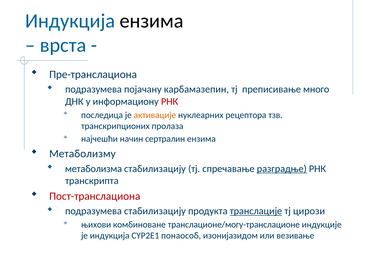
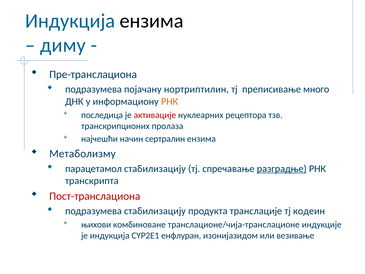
врста: врста -> диму (63, 45)
карбамазепин: карбамазепин -> нортриптилин (196, 89)
РНК colour: red -> orange (170, 101)
активације colour: orange -> red (155, 115)
метаболизма: метаболизма -> парацетамол (93, 169)
транслације underline: present -> none (256, 211)
цирози: цирози -> кодеин (309, 211)
транслационе/могу-транслационе: транслационе/могу-транслационе -> транслационе/чија-транслационе (234, 224)
понаособ: понаособ -> енфлуран (181, 235)
